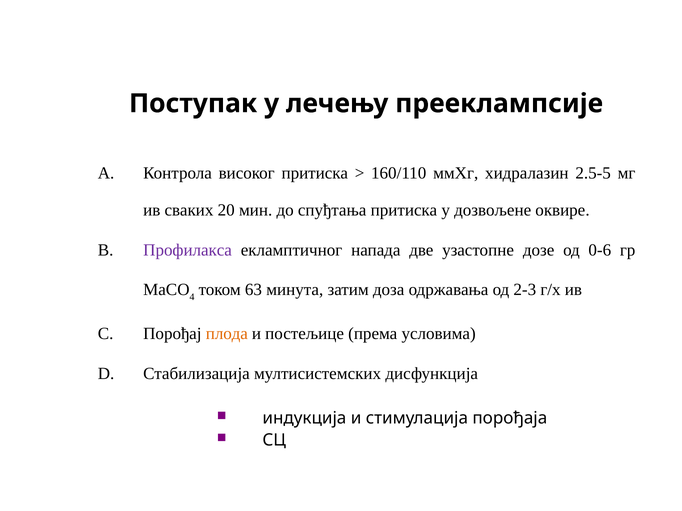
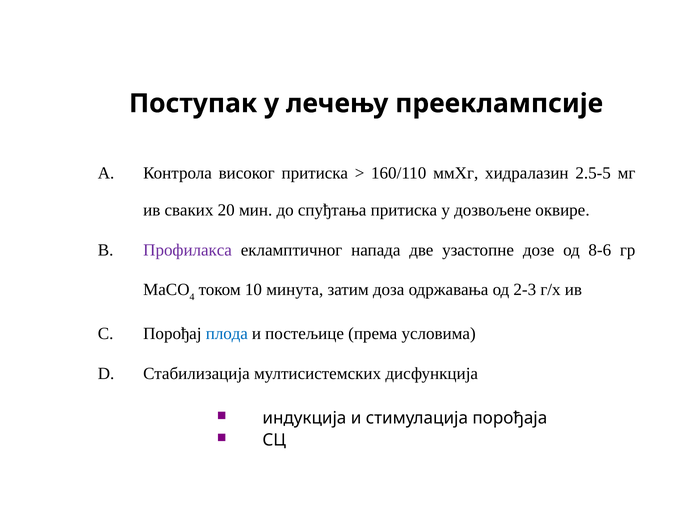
0-6: 0-6 -> 8-6 (600, 250)
63: 63 -> 10 (253, 290)
плода colour: orange -> blue (227, 334)
